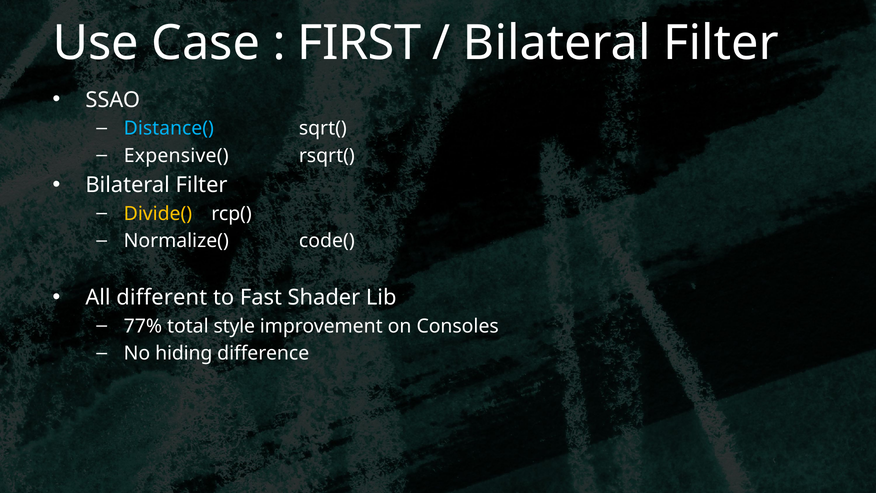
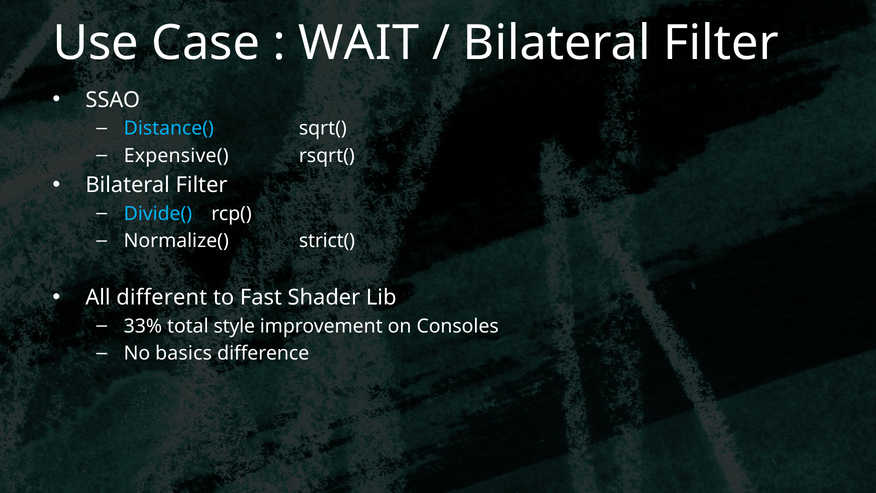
FIRST: FIRST -> WAIT (359, 43)
Divide( colour: yellow -> light blue (158, 214)
code(: code( -> strict( (327, 241)
77%: 77% -> 33% (143, 326)
hiding: hiding -> basics (184, 353)
